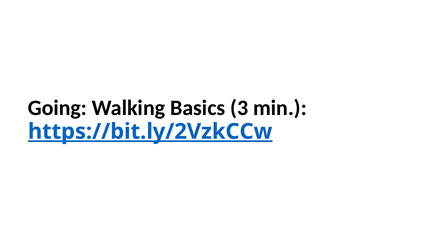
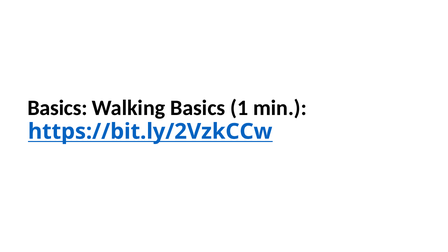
Going: Going -> Basics (57, 108)
3: 3 -> 1 (239, 108)
https://bit.ly/2VzkCCw underline: present -> none (150, 132)
